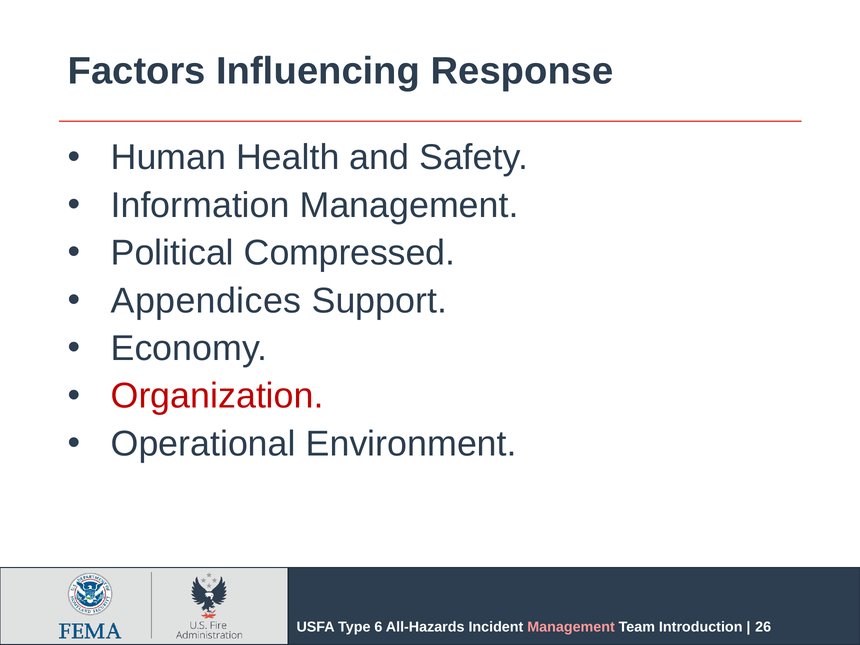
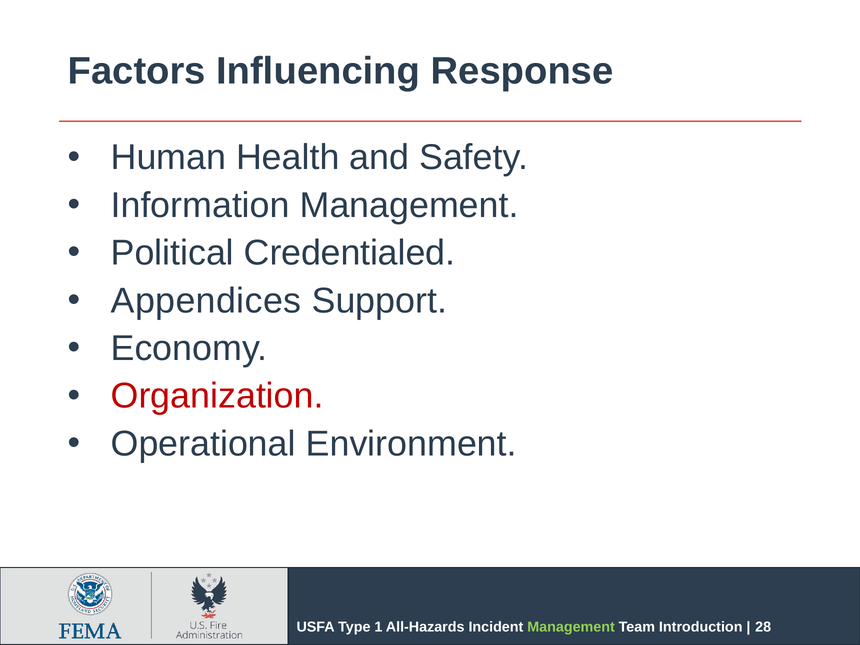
Compressed: Compressed -> Credentialed (349, 253)
6: 6 -> 1 (378, 627)
Management colour: pink -> light green (571, 627)
26: 26 -> 28 (763, 627)
